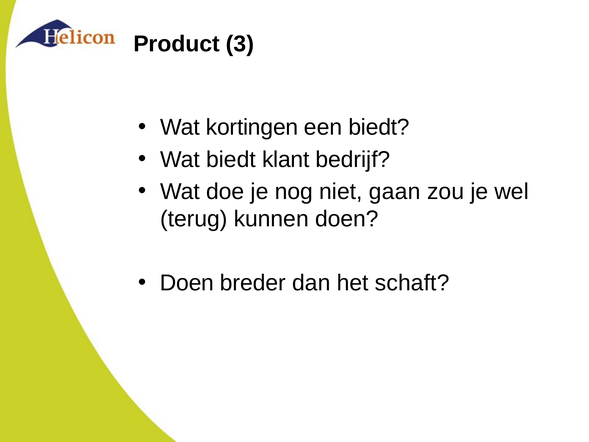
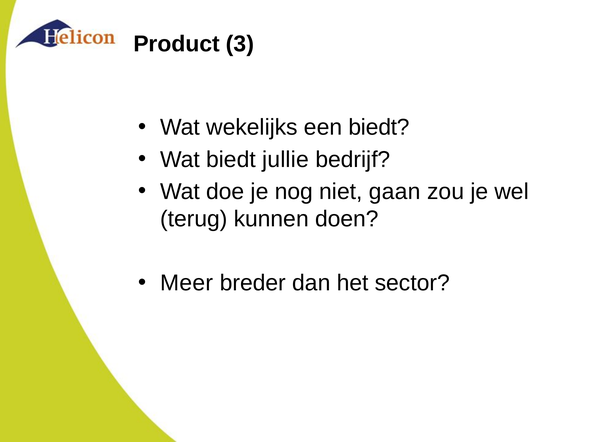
kortingen: kortingen -> wekelijks (252, 127)
klant: klant -> jullie (286, 159)
Doen: Doen -> Meer (187, 283)
schaft: schaft -> sector (412, 283)
